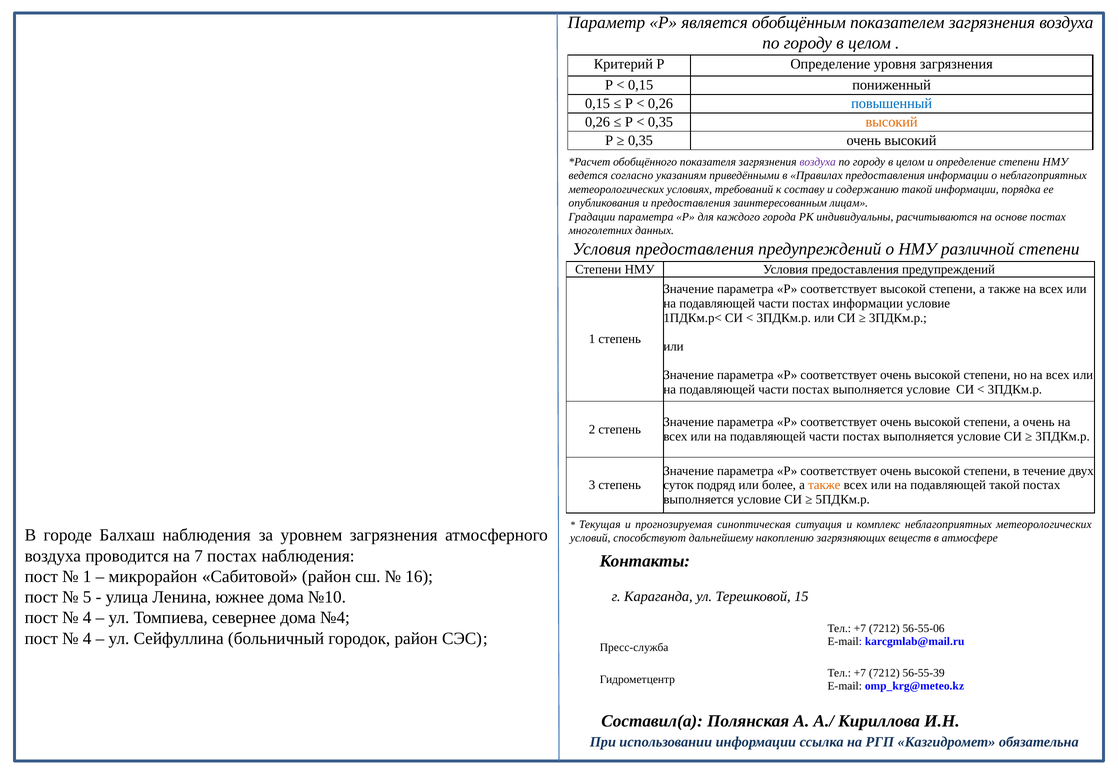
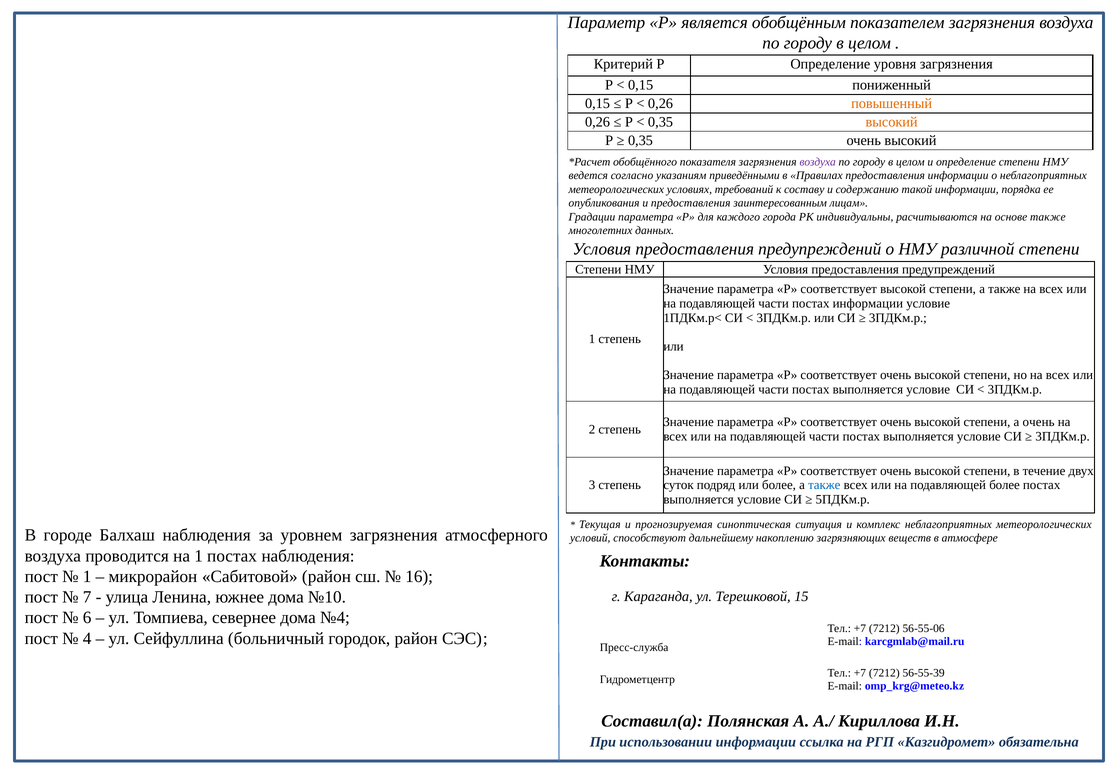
повышенный colour: blue -> orange (892, 104)
основе постах: постах -> также (1048, 217)
также colour: orange -> blue (824, 485)
подавляющей такой: такой -> более (1005, 485)
на 7: 7 -> 1 (199, 556)
5: 5 -> 7 (87, 597)
4: 4 -> 6 (87, 618)
